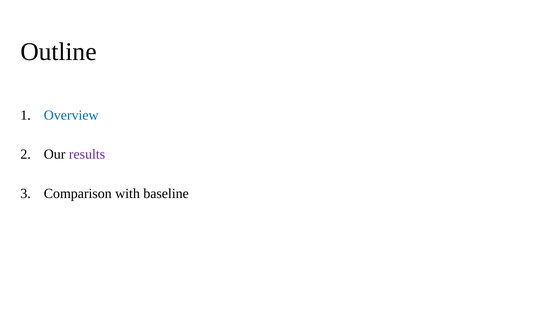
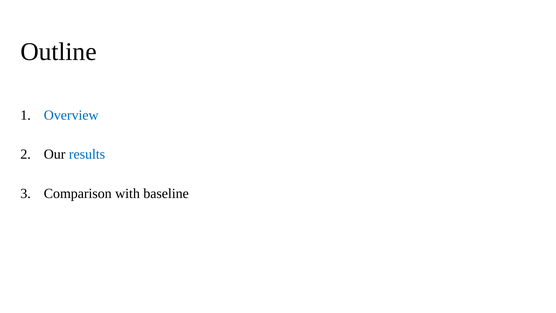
results colour: purple -> blue (87, 154)
